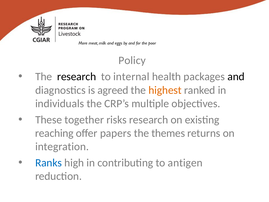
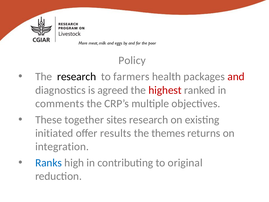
internal: internal -> farmers (131, 77)
and colour: black -> red (236, 77)
highest colour: orange -> red (165, 90)
individuals: individuals -> comments (60, 103)
risks: risks -> sites (117, 120)
reaching: reaching -> initiated (54, 133)
papers: papers -> results (116, 133)
antigen: antigen -> original (185, 163)
